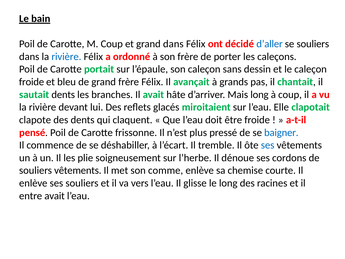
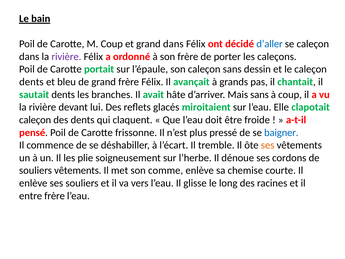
se souliers: souliers -> caleçon (313, 44)
rivière colour: blue -> purple (66, 57)
froide: froide -> dents (31, 82)
Mais long: long -> sans (260, 94)
clapote: clapote -> caleçon (35, 120)
ses colour: blue -> orange (268, 145)
entre avait: avait -> frère (55, 196)
